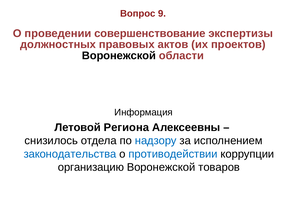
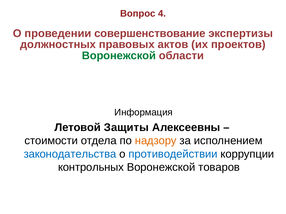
9: 9 -> 4 (162, 14)
Воронежской colour: black -> green (119, 56)
Региона: Региона -> Защиты (126, 128)
снизилось: снизилось -> стоимости (51, 141)
надзору colour: blue -> orange (156, 141)
организацию: организацию -> контрольных (91, 168)
